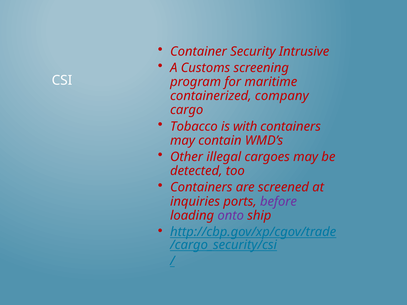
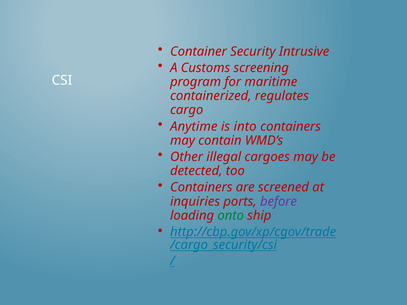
company: company -> regulates (282, 96)
Tobacco: Tobacco -> Anytime (194, 126)
with: with -> into (245, 126)
onto colour: purple -> green (231, 216)
